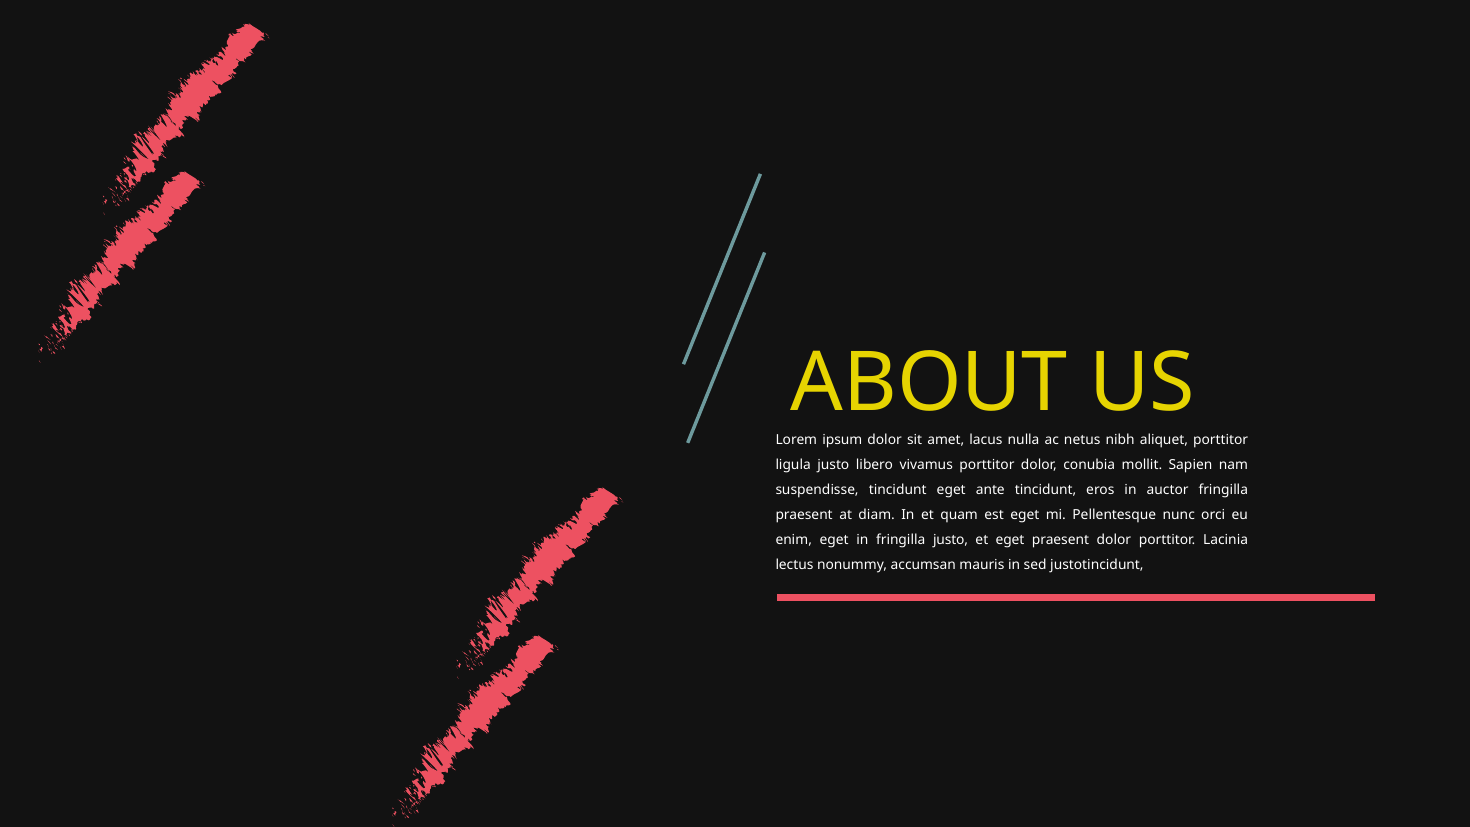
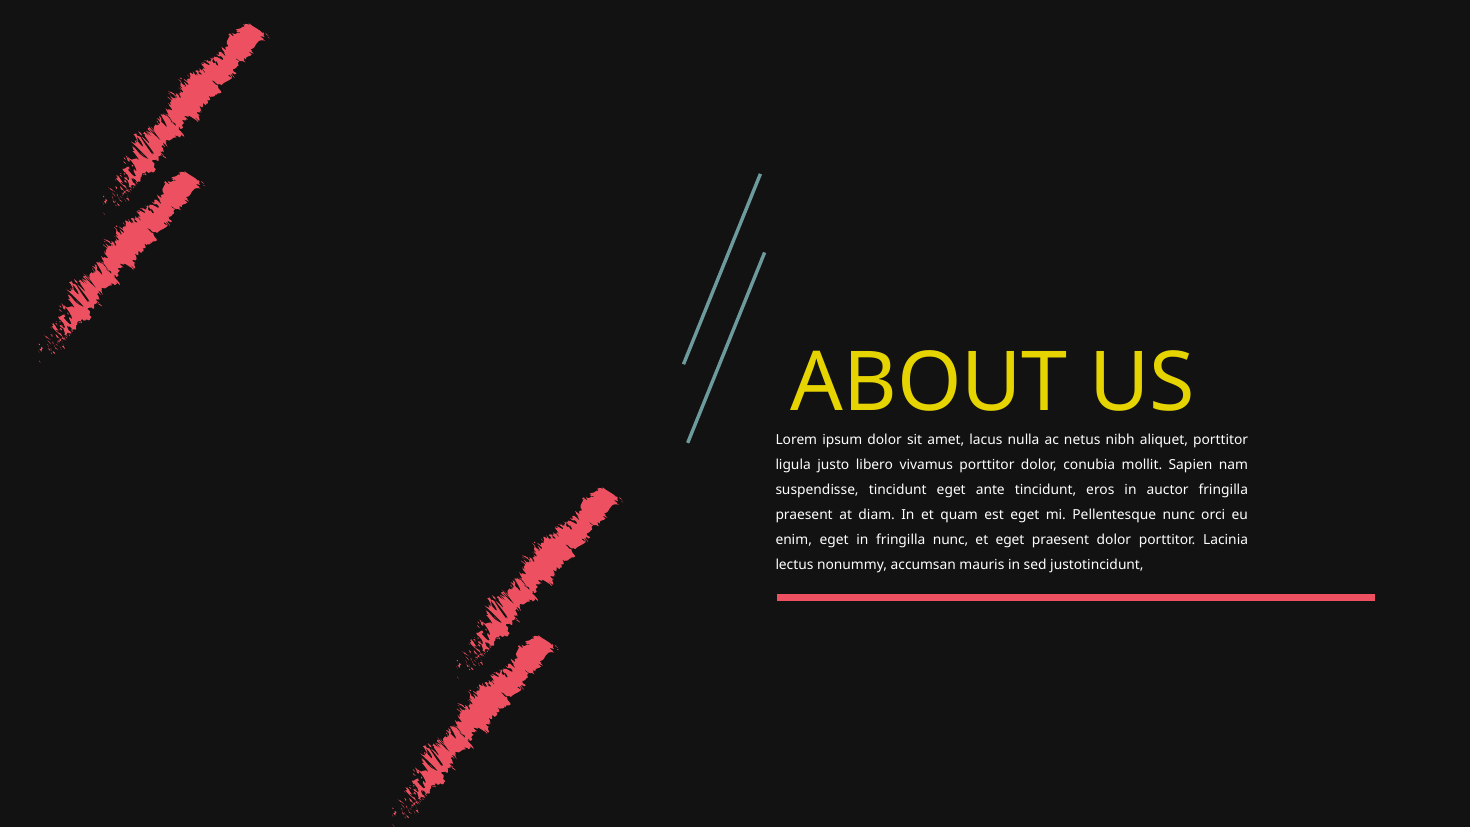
fringilla justo: justo -> nunc (951, 540)
